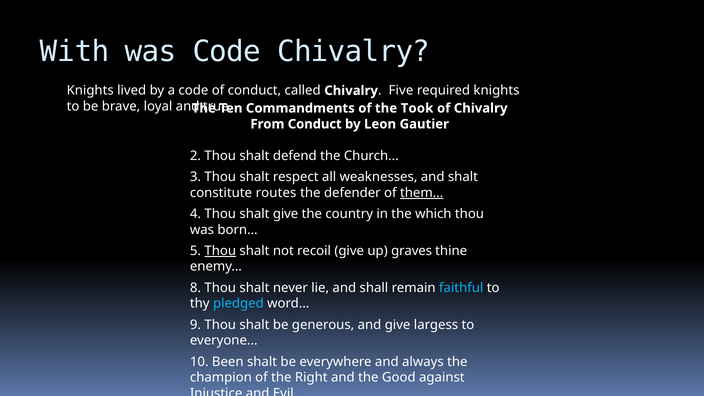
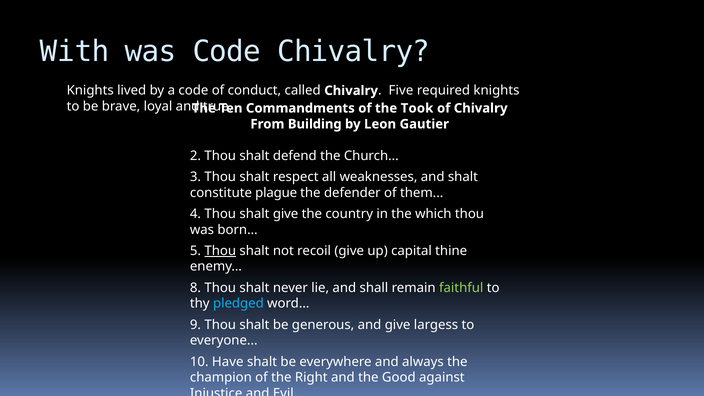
From Conduct: Conduct -> Building (315, 124)
routes: routes -> plague (276, 193)
them underline: present -> none (422, 193)
graves: graves -> capital (412, 251)
faithful colour: light blue -> light green (461, 288)
Been: Been -> Have (228, 362)
